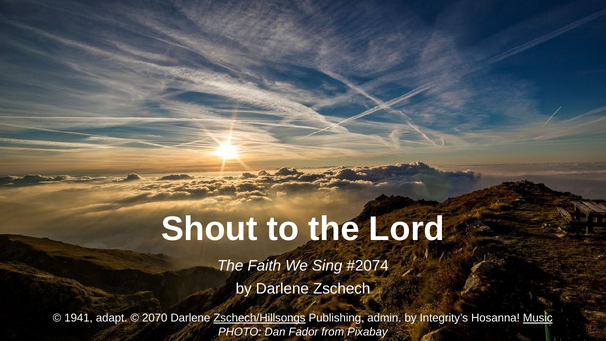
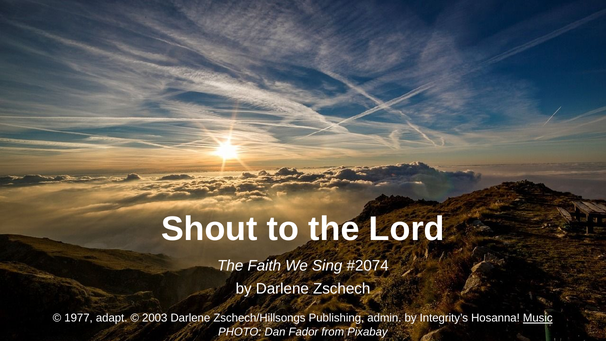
1941: 1941 -> 1977 (79, 318)
2070: 2070 -> 2003 (155, 318)
Zschech/Hillsongs underline: present -> none (259, 318)
